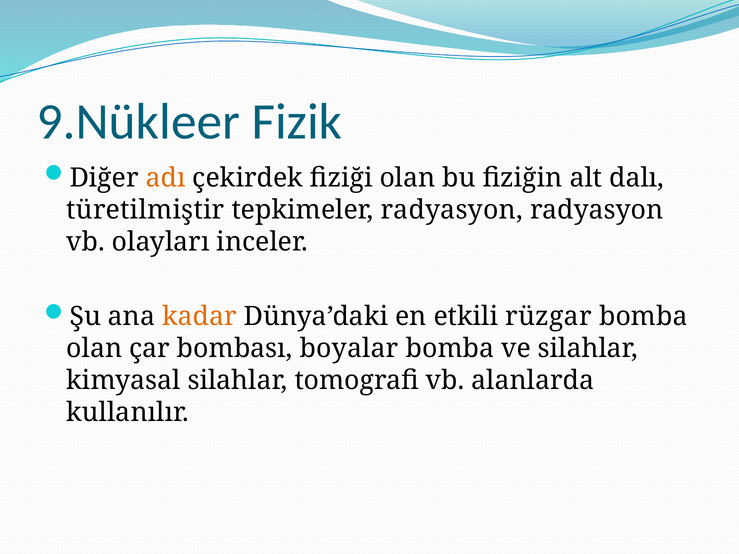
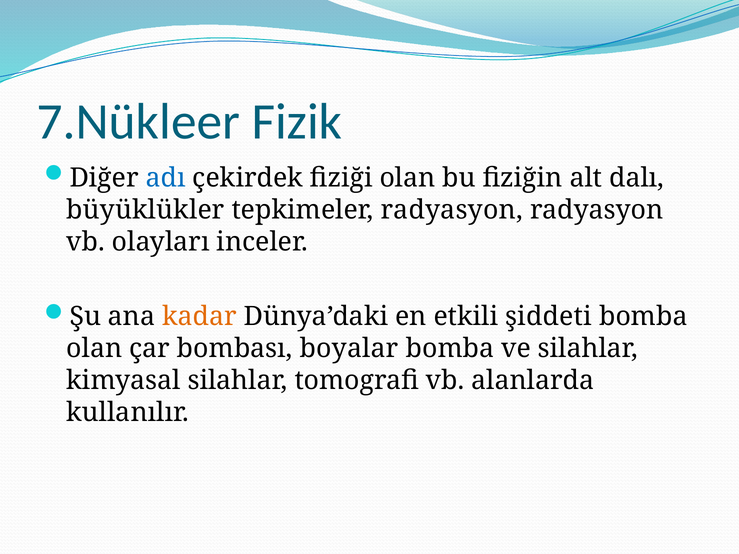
9.Nükleer: 9.Nükleer -> 7.Nükleer (138, 122)
adı colour: orange -> blue (166, 178)
türetilmiştir: türetilmiştir -> büyüklükler (145, 210)
rüzgar: rüzgar -> şiddeti (549, 317)
